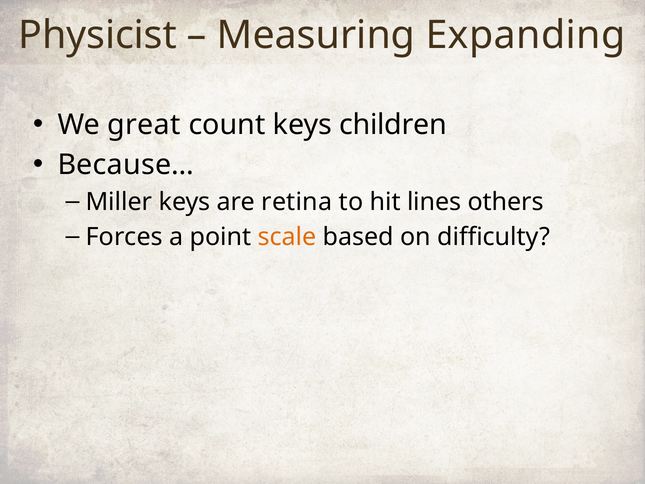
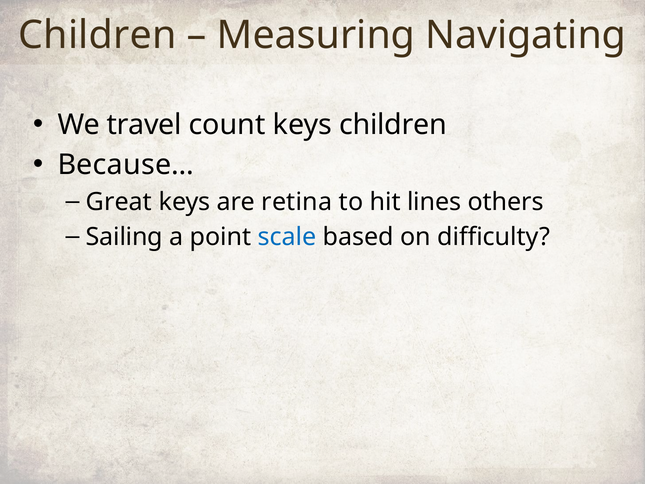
Physicist: Physicist -> Children (97, 35)
Expanding: Expanding -> Navigating (526, 35)
great: great -> travel (144, 125)
Miller: Miller -> Great (119, 202)
Forces: Forces -> Sailing (124, 237)
scale colour: orange -> blue (287, 237)
